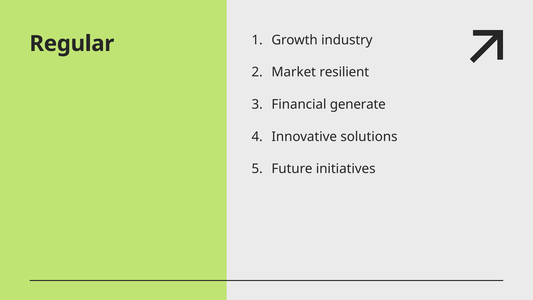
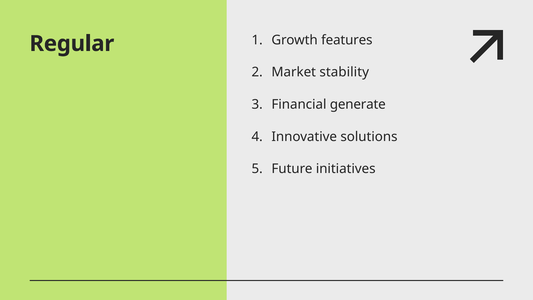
industry: industry -> features (347, 40)
resilient: resilient -> stability (344, 72)
